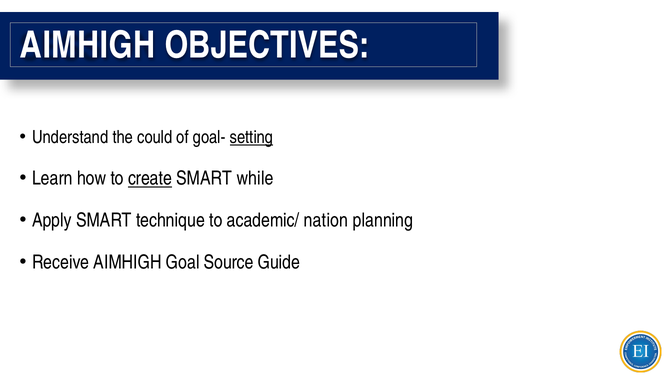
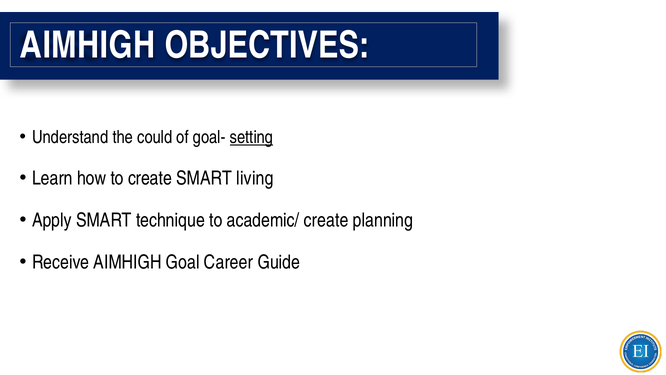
create underline: present -> none (150, 178)
while: while -> living (255, 178)
academic/ nation: nation -> create (326, 220)
Source: Source -> Career (229, 262)
